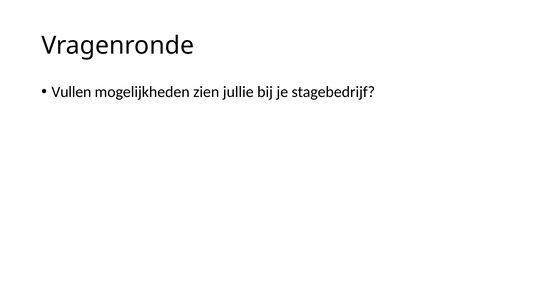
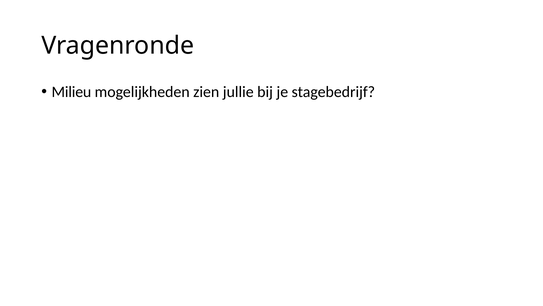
Vullen: Vullen -> Milieu (71, 92)
